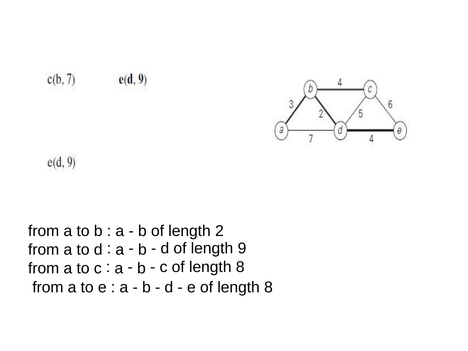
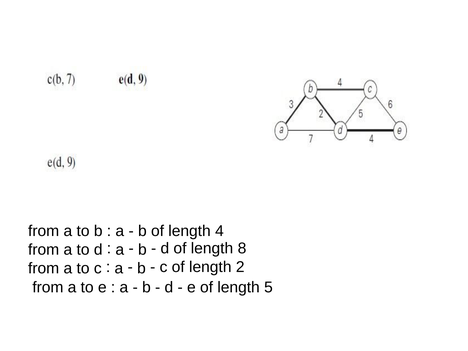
2: 2 -> 4 (219, 231)
9: 9 -> 8 (242, 248)
c of length 8: 8 -> 2 (240, 267)
e of length 8: 8 -> 5 (269, 287)
